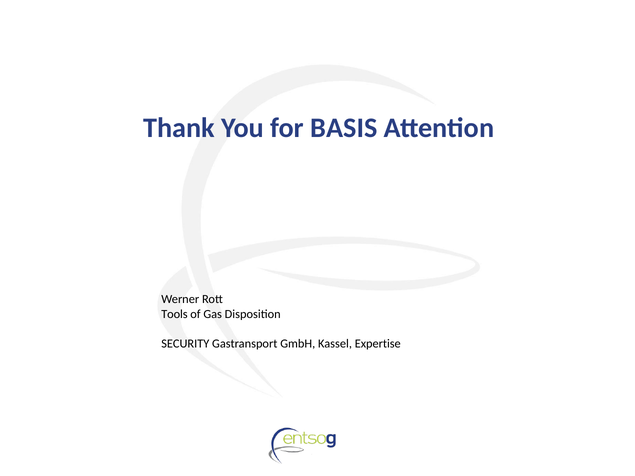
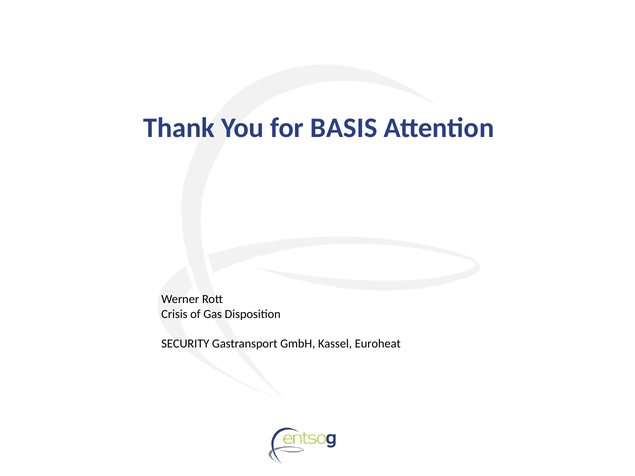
Tools: Tools -> Crisis (174, 314)
Expertise: Expertise -> Euroheat (378, 344)
